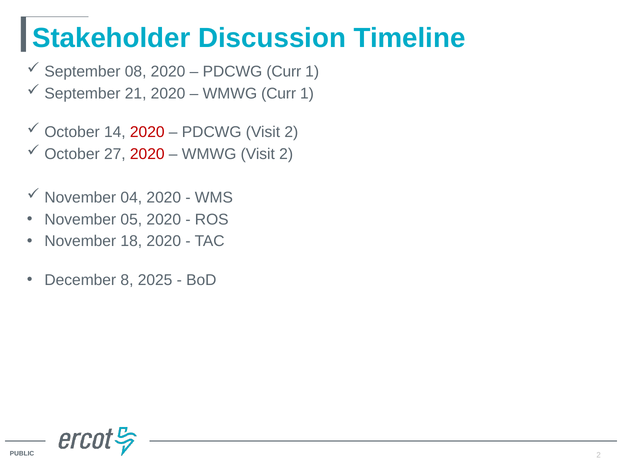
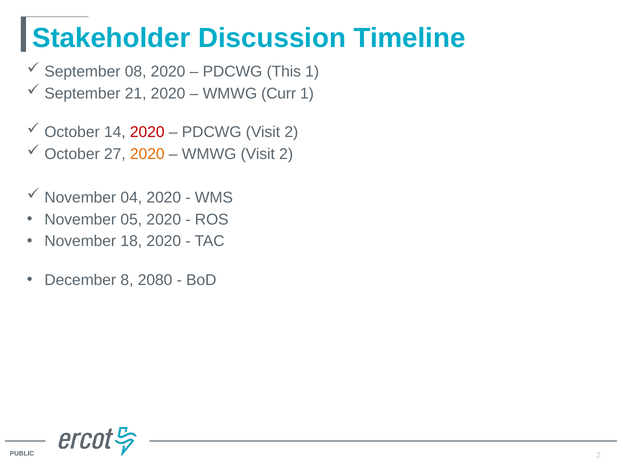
PDCWG Curr: Curr -> This (284, 72)
2020 colour: red -> orange (147, 154)
2025: 2025 -> 2080 (155, 280)
